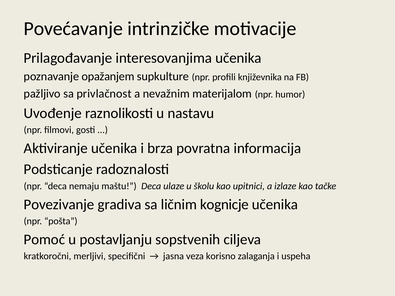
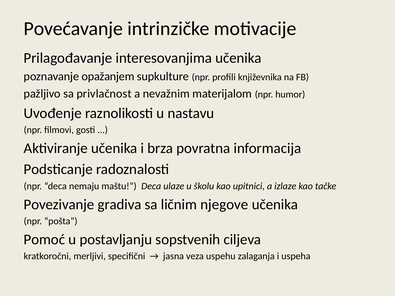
kognicje: kognicje -> njegove (224, 205)
korisno: korisno -> uspehu (221, 256)
